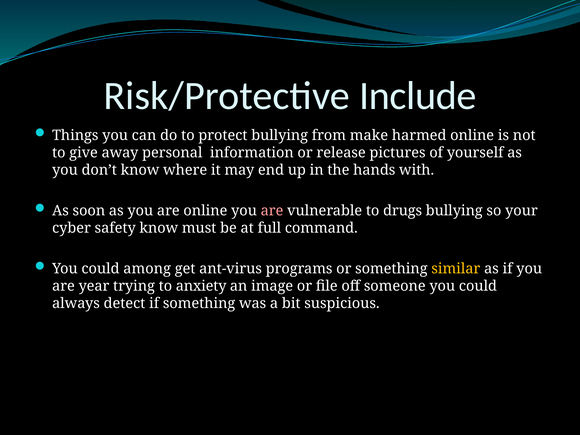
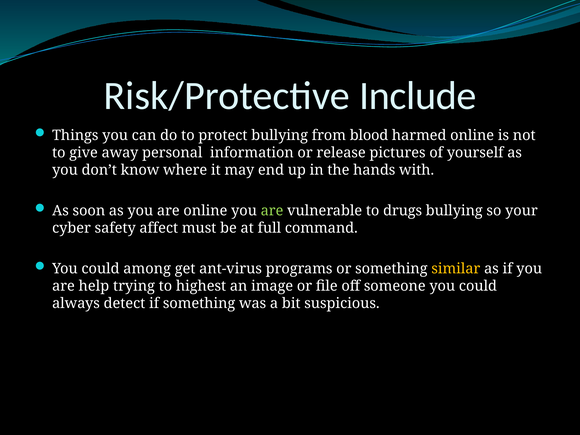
make: make -> blood (369, 135)
are colour: pink -> light green (272, 211)
safety know: know -> affect (159, 228)
year: year -> help (94, 286)
anxiety: anxiety -> highest (201, 286)
